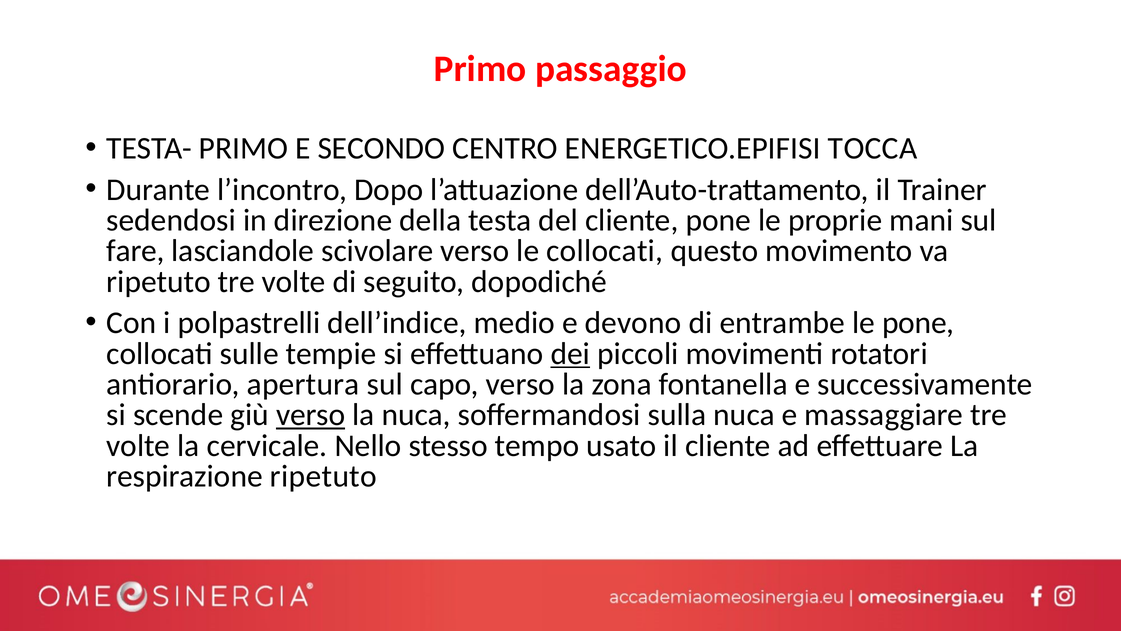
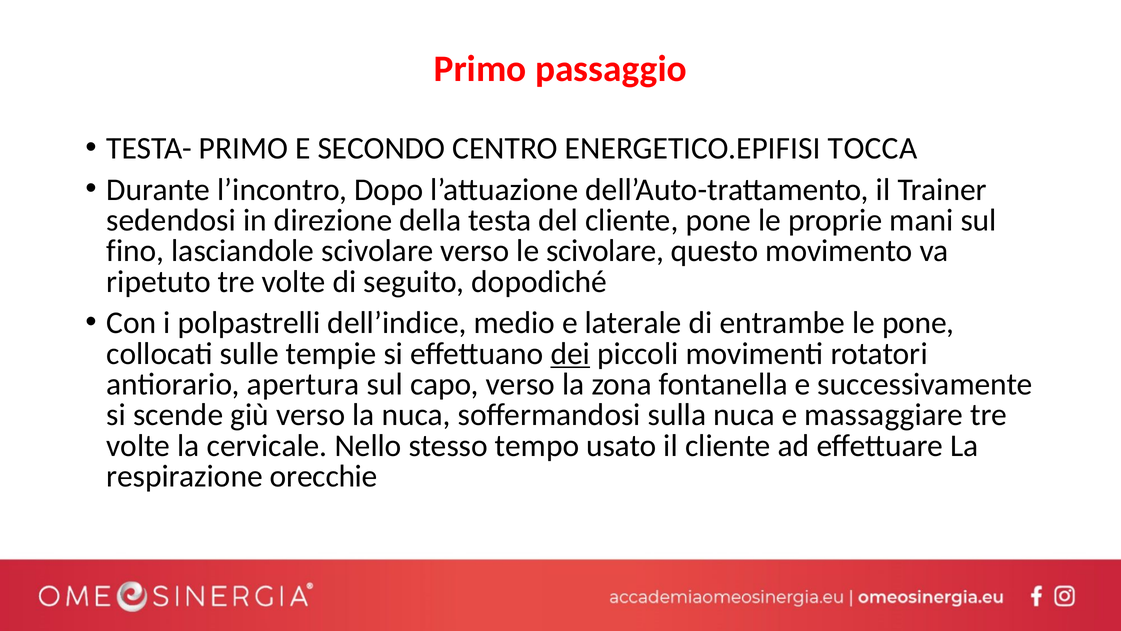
fare: fare -> fino (135, 251)
le collocati: collocati -> scivolare (605, 251)
devono: devono -> laterale (633, 323)
verso underline: present -> none (311, 415)
respirazione ripetuto: ripetuto -> orecchie (324, 476)
